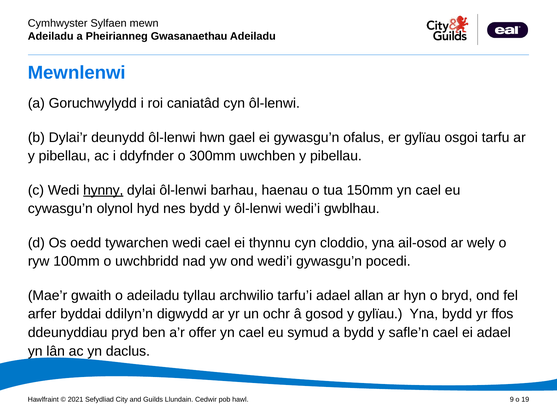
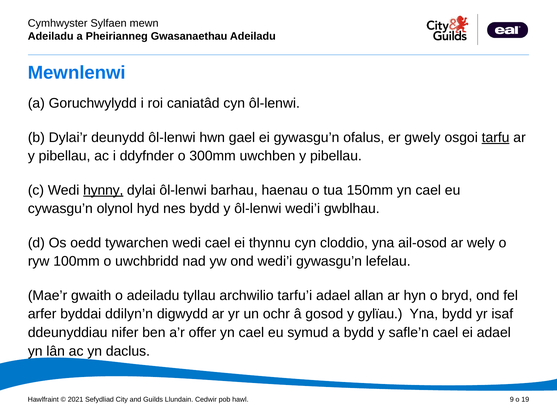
er gylïau: gylïau -> gwely (422, 137)
tarfu underline: none -> present (496, 137)
pocedi: pocedi -> lefelau (388, 261)
ffos: ffos -> isaf (502, 314)
pryd: pryd -> nifer (125, 332)
